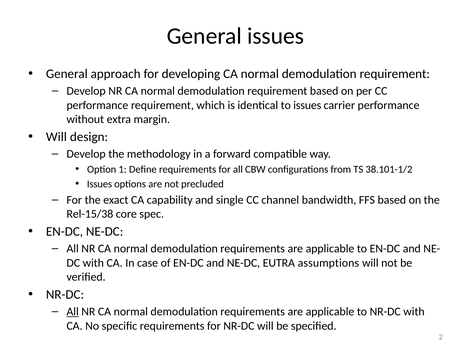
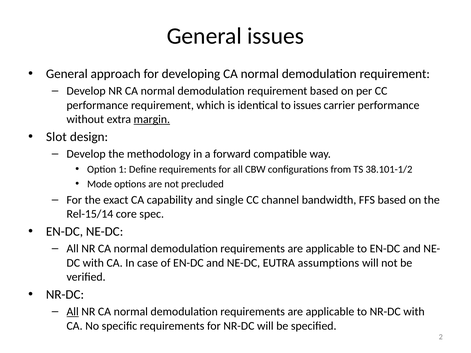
margin underline: none -> present (152, 119)
Will: Will -> Slot (56, 137)
Issues: Issues -> Mode (100, 184)
Rel-15/38: Rel-15/38 -> Rel-15/14 (90, 214)
